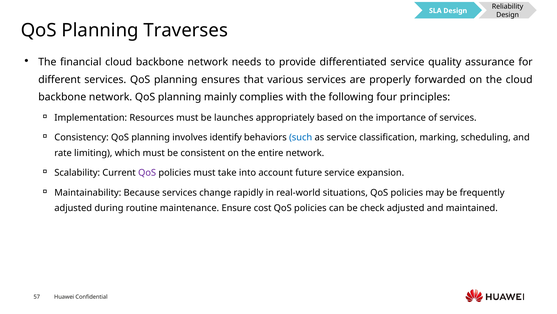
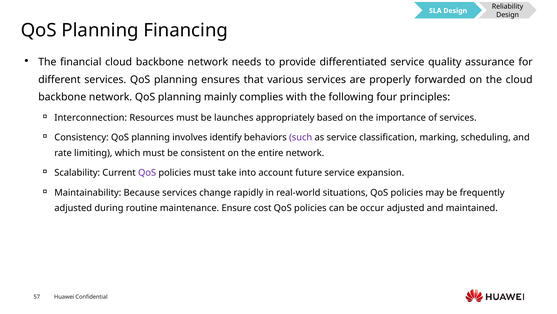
Traverses: Traverses -> Financing (186, 30)
Implementation: Implementation -> Interconnection (91, 117)
such colour: blue -> purple (301, 137)
check: check -> occur (372, 208)
